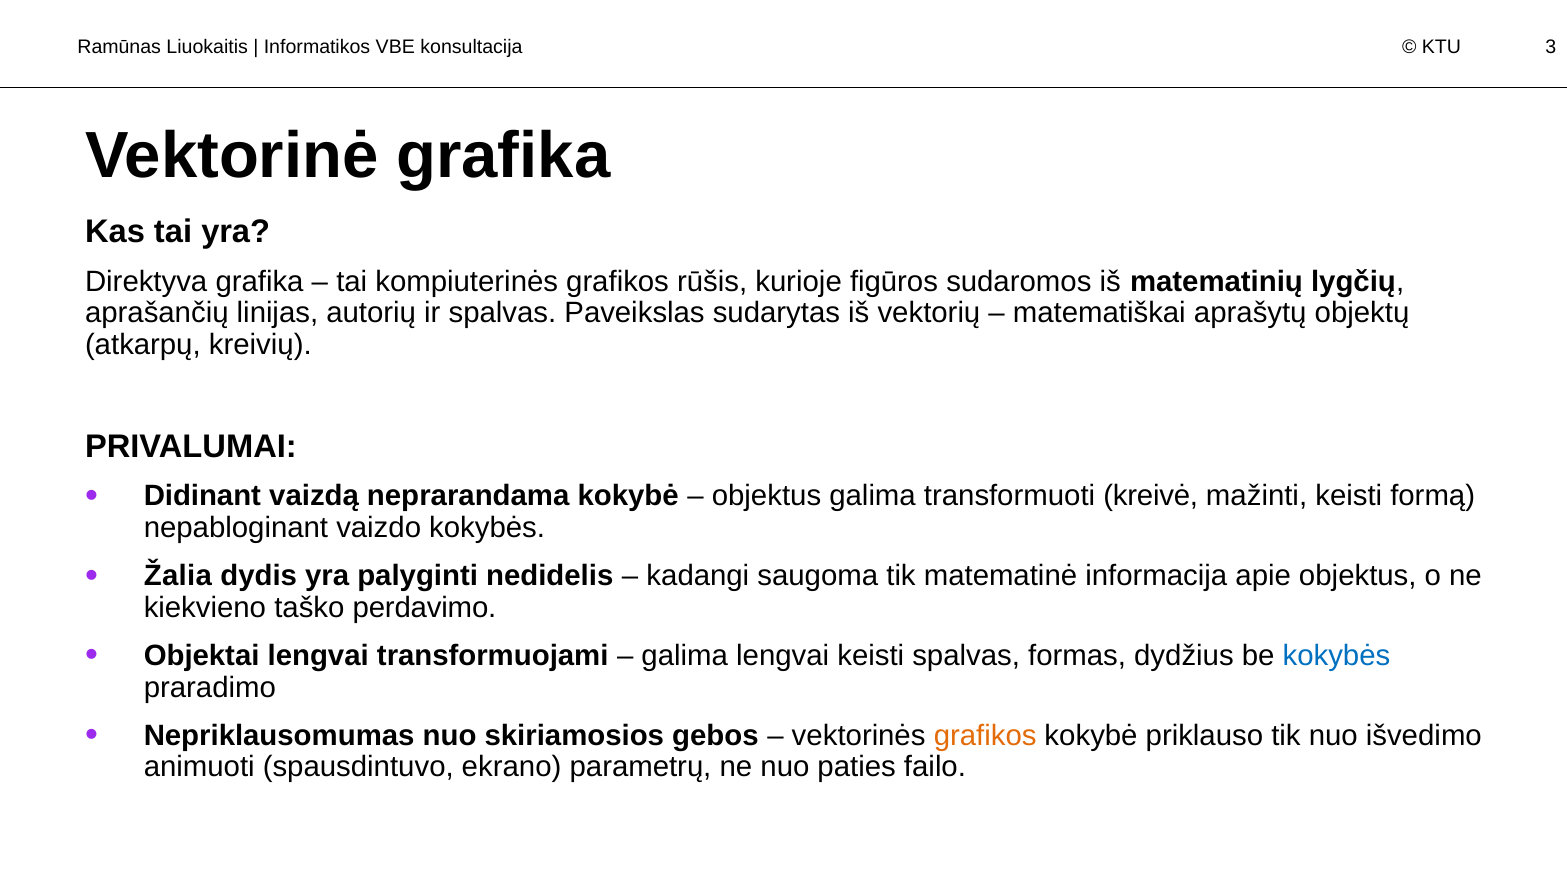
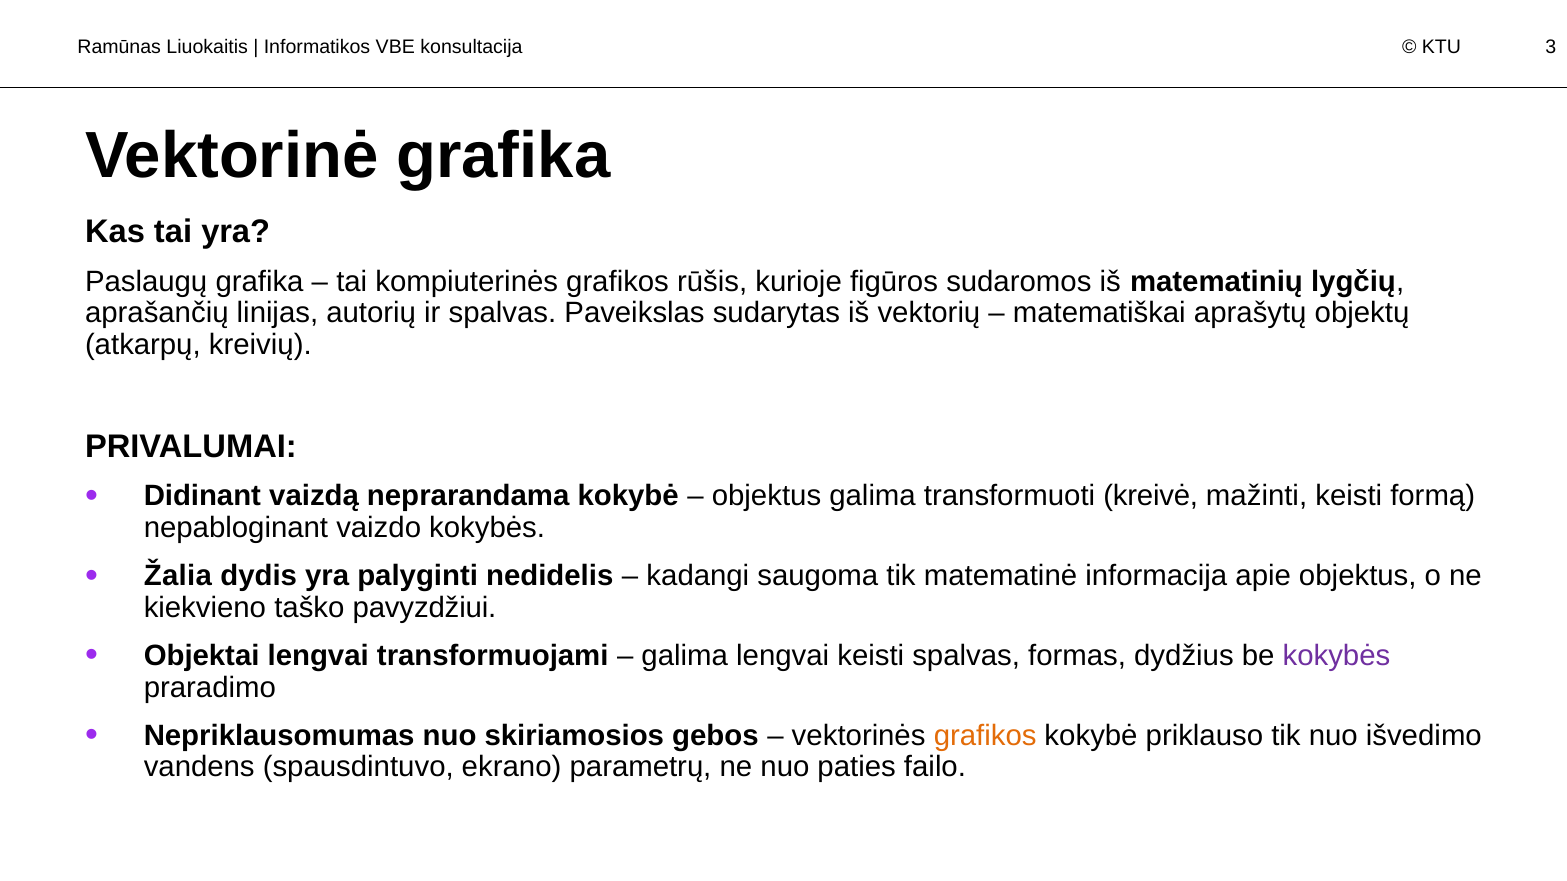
Direktyva: Direktyva -> Paslaugų (146, 282)
perdavimo: perdavimo -> pavyzdžiui (424, 608)
kokybės colour: blue -> purple (1336, 656)
animuoti: animuoti -> vandens (199, 768)
